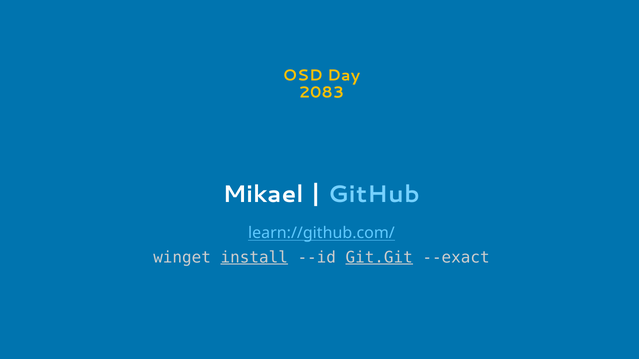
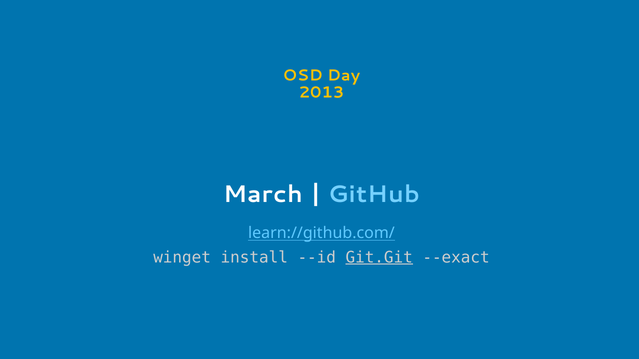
2083: 2083 -> 2013 (321, 93)
Mikael: Mikael -> March (263, 195)
install underline: present -> none (254, 258)
